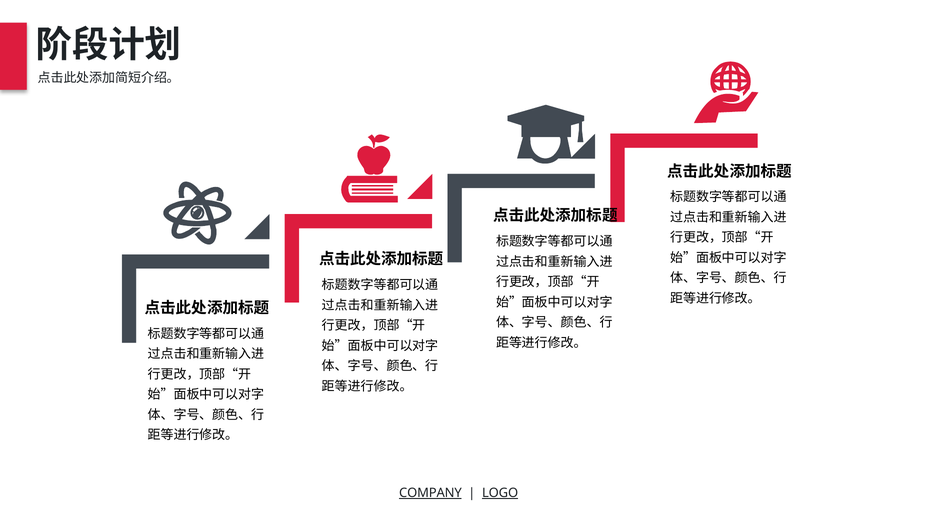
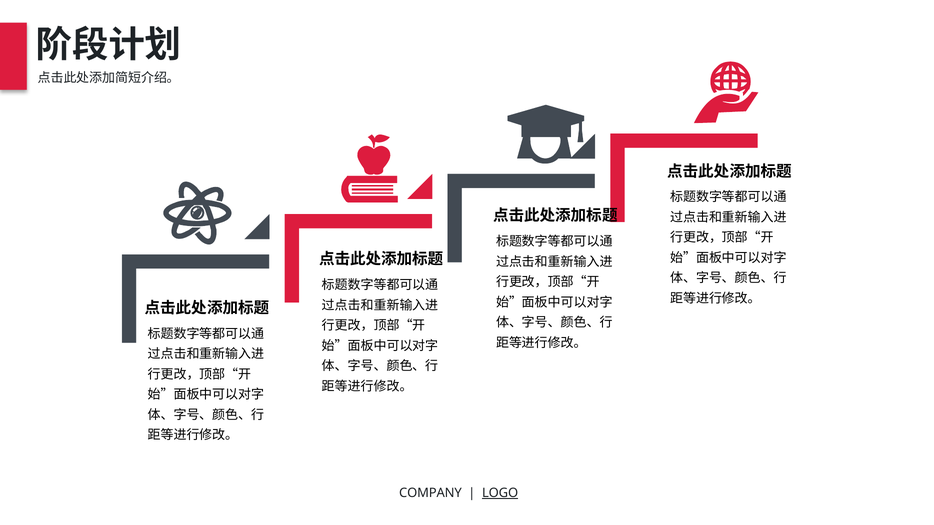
COMPANY underline: present -> none (430, 493)
